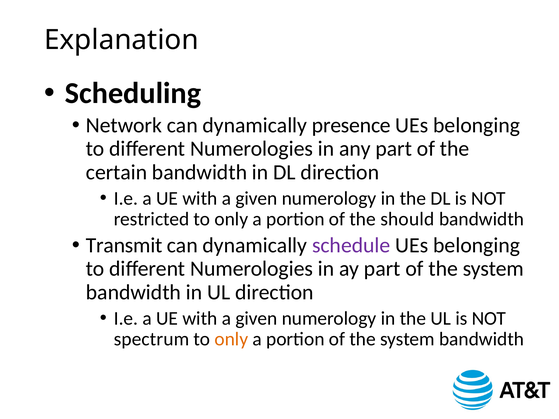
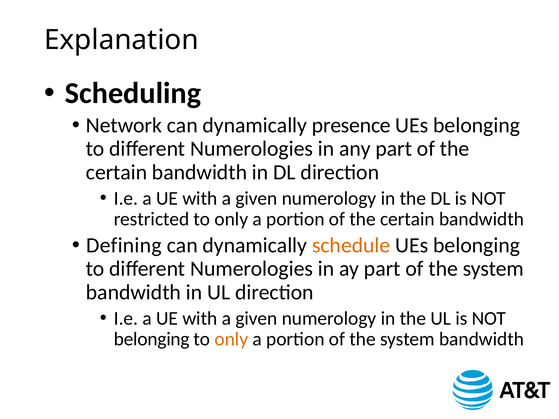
portion of the should: should -> certain (407, 219)
Transmit: Transmit -> Defining (124, 245)
schedule colour: purple -> orange (351, 245)
spectrum: spectrum -> belonging (152, 339)
